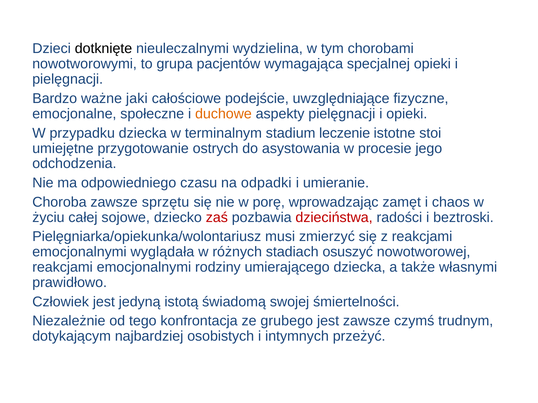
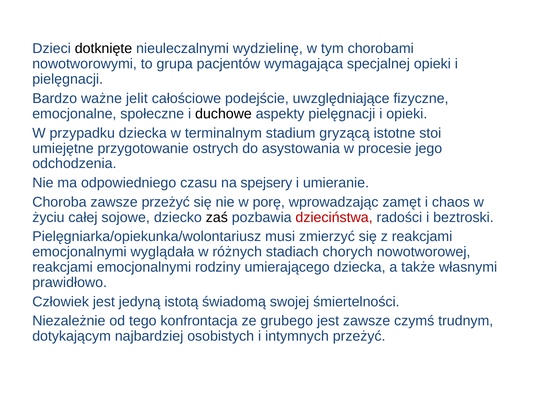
wydzielina: wydzielina -> wydzielinę (268, 49)
jaki: jaki -> jelit (137, 99)
duchowe colour: orange -> black (223, 114)
leczenie: leczenie -> gryzącą (344, 133)
odpadki: odpadki -> spejsery (266, 183)
zawsze sprzętu: sprzętu -> przeżyć (166, 202)
zaś colour: red -> black (217, 218)
osuszyć: osuszyć -> chorych (348, 252)
